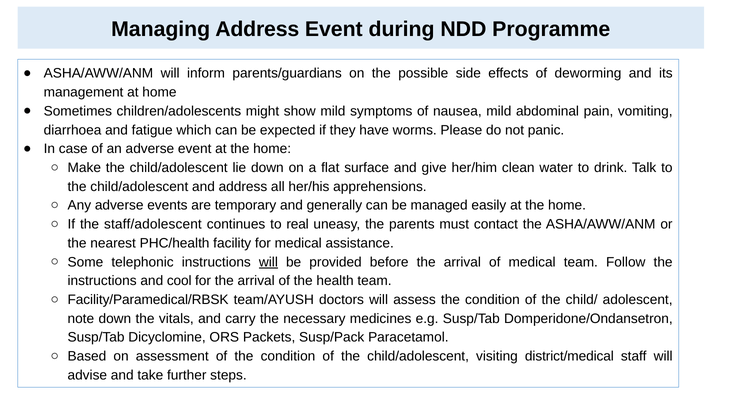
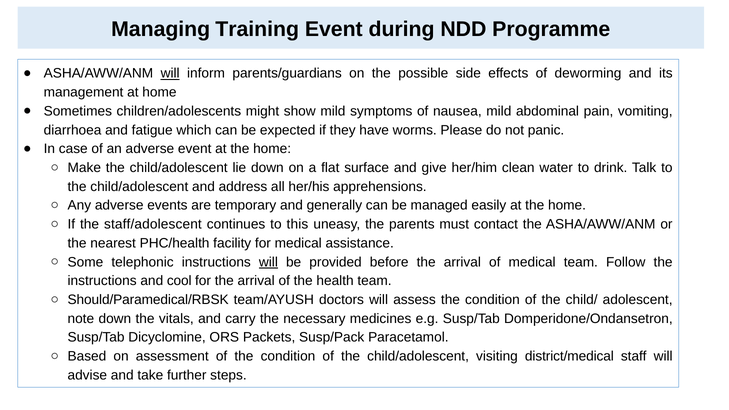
Managing Address: Address -> Training (257, 29)
will underline: none -> present (170, 73)
real: real -> this (297, 224)
Facility/Paramedical/RBSK: Facility/Paramedical/RBSK -> Should/Paramedical/RBSK (148, 300)
